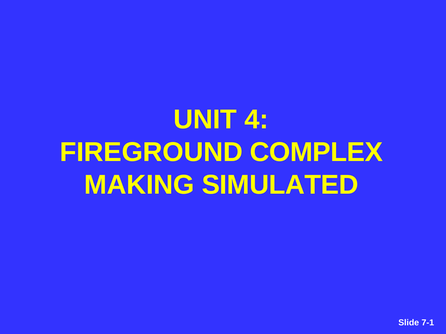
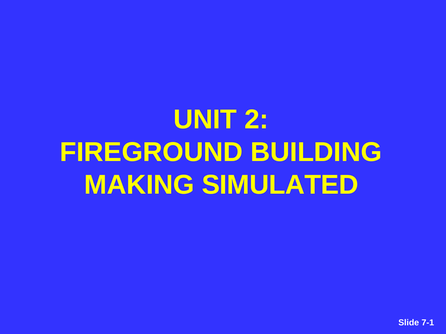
4: 4 -> 2 (257, 120)
COMPLEX: COMPLEX -> BUILDING (316, 152)
